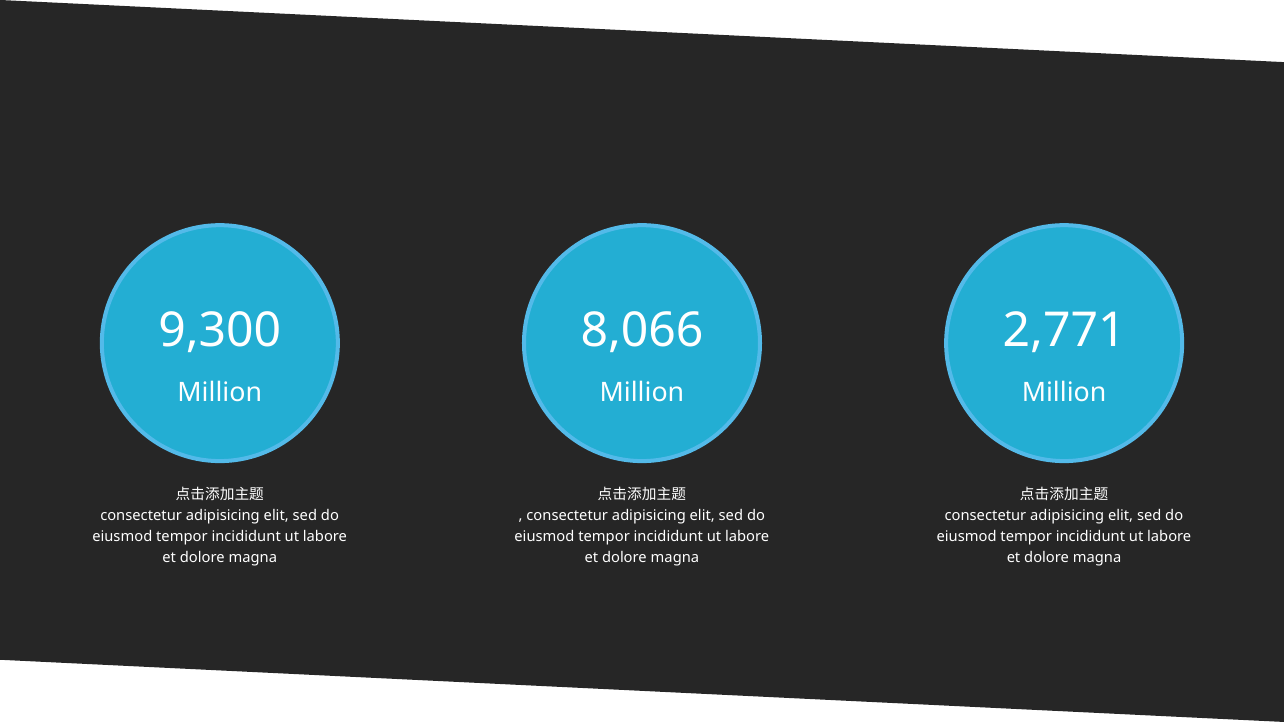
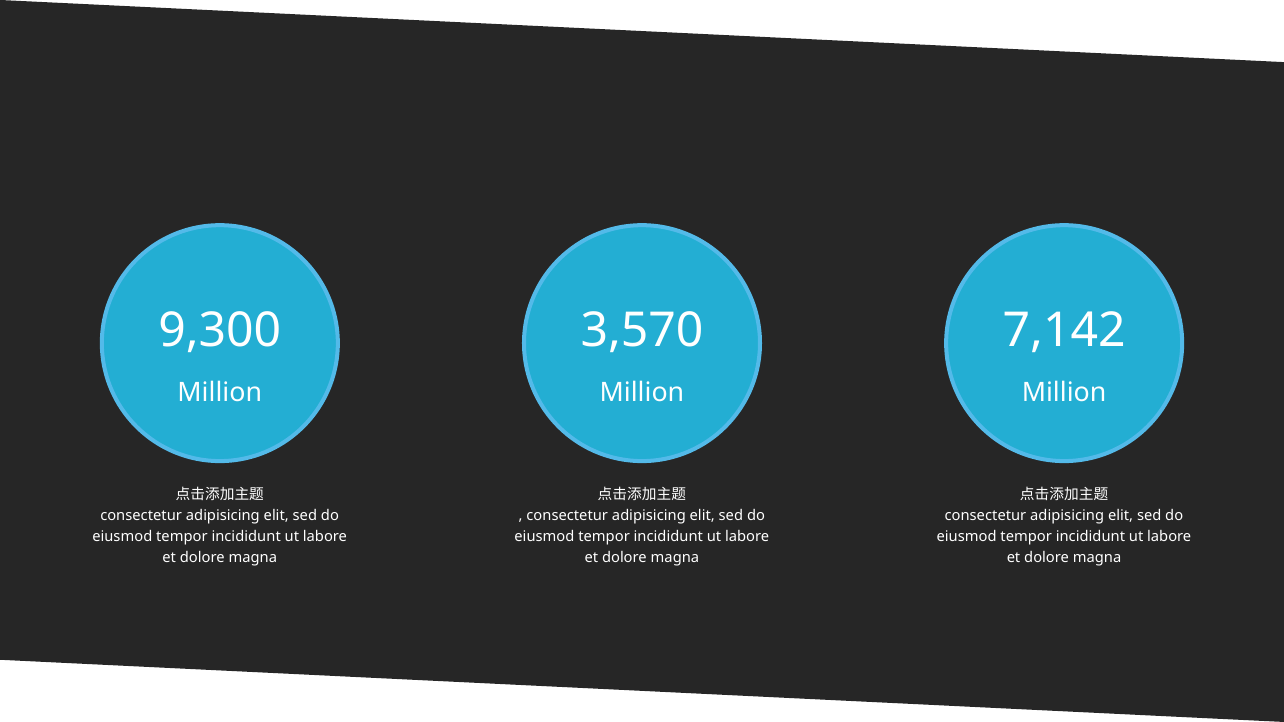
8,066: 8,066 -> 3,570 (642, 331)
2,771: 2,771 -> 7,142 (1064, 331)
